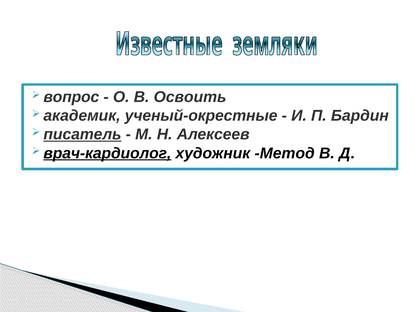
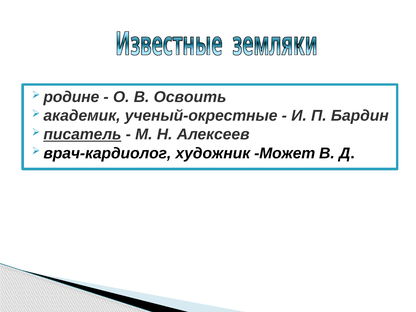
вопрос: вопрос -> родине (71, 97)
врач-кардиолог underline: present -> none (107, 153)
Метод: Метод -> Может (285, 153)
